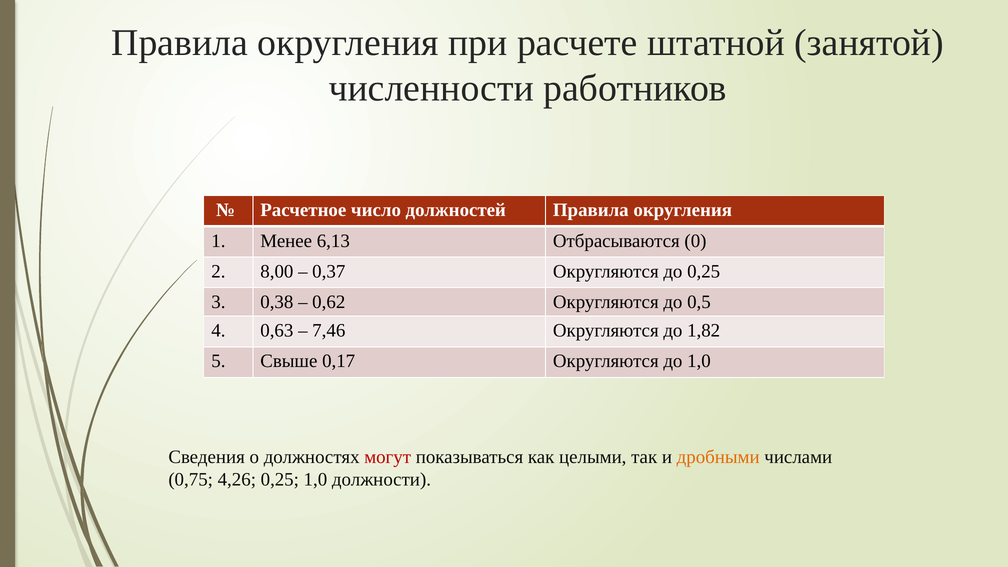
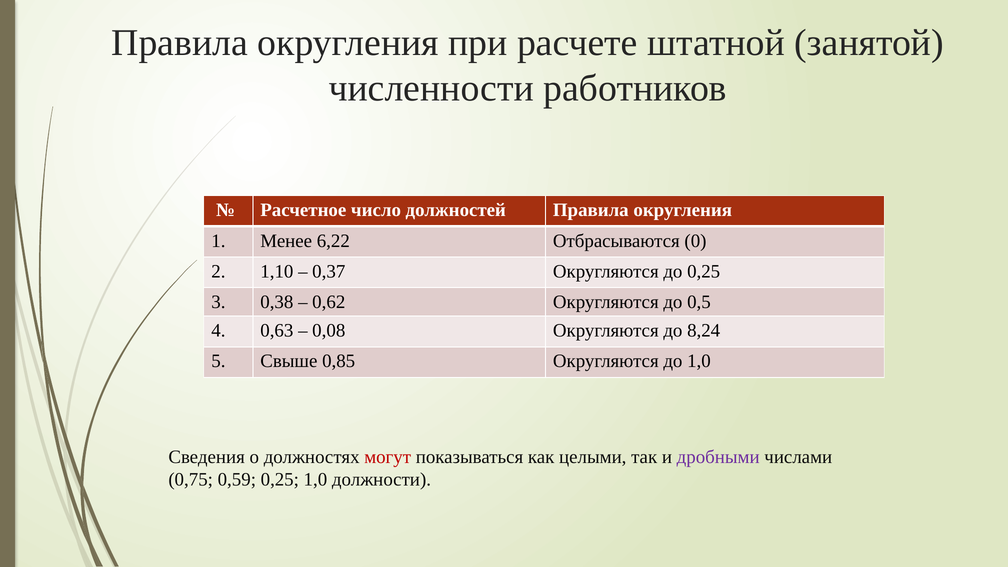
6,13: 6,13 -> 6,22 (333, 241)
8,00: 8,00 -> 1,10 (277, 271)
7,46: 7,46 -> 0,08 (329, 331)
1,82: 1,82 -> 8,24 (704, 331)
0,17: 0,17 -> 0,85 (339, 361)
дробными colour: orange -> purple (718, 457)
4,26: 4,26 -> 0,59 (237, 479)
